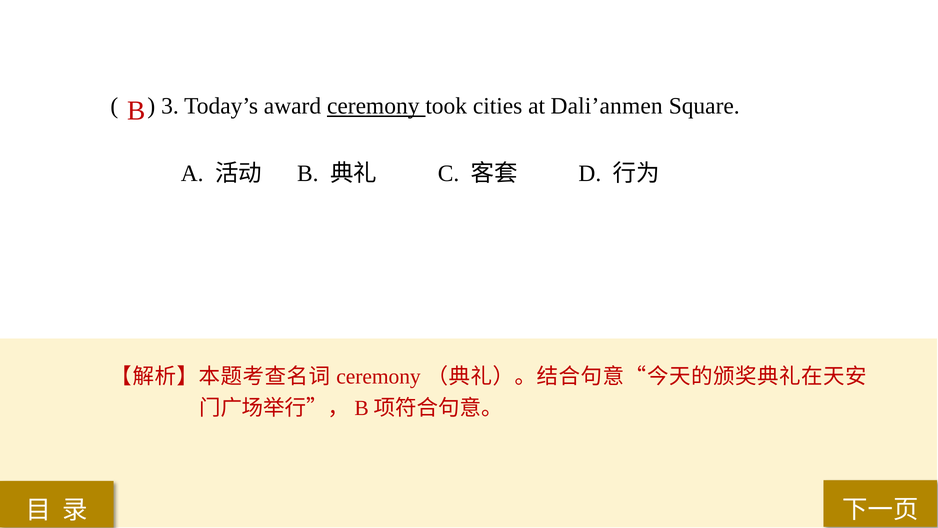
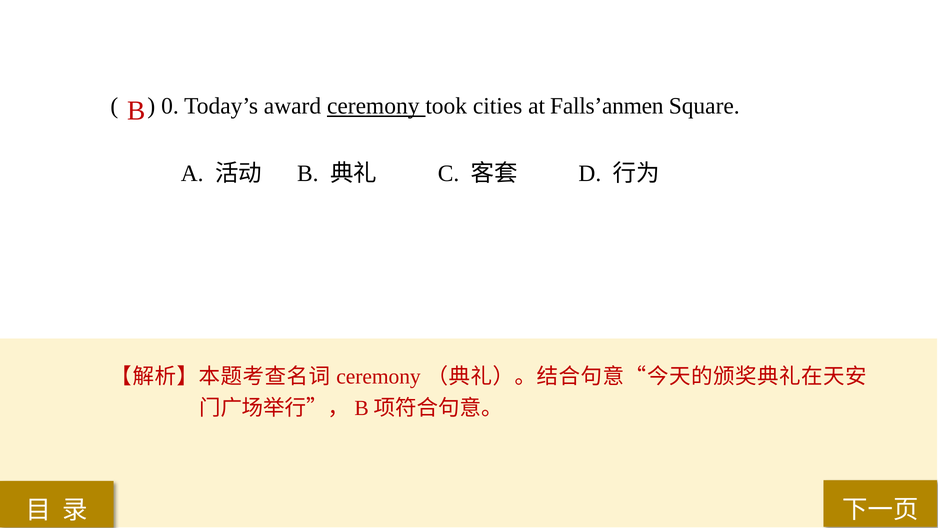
3: 3 -> 0 (170, 106)
Dali’anmen: Dali’anmen -> Falls’anmen (607, 106)
